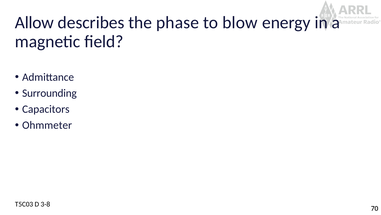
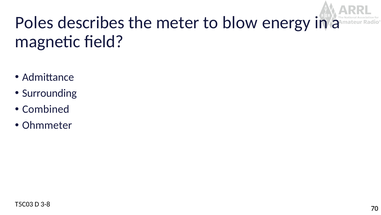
Allow: Allow -> Poles (34, 23)
phase: phase -> meter (178, 23)
Capacitors: Capacitors -> Combined (46, 109)
